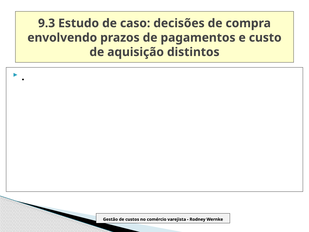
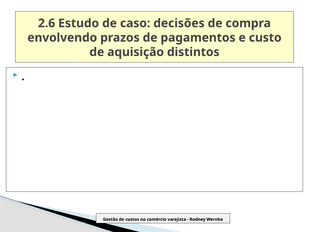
9.3: 9.3 -> 2.6 (47, 23)
